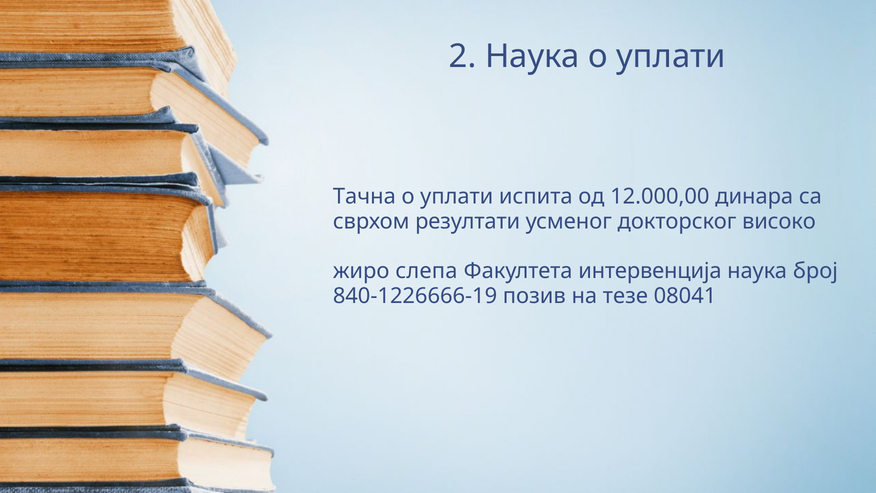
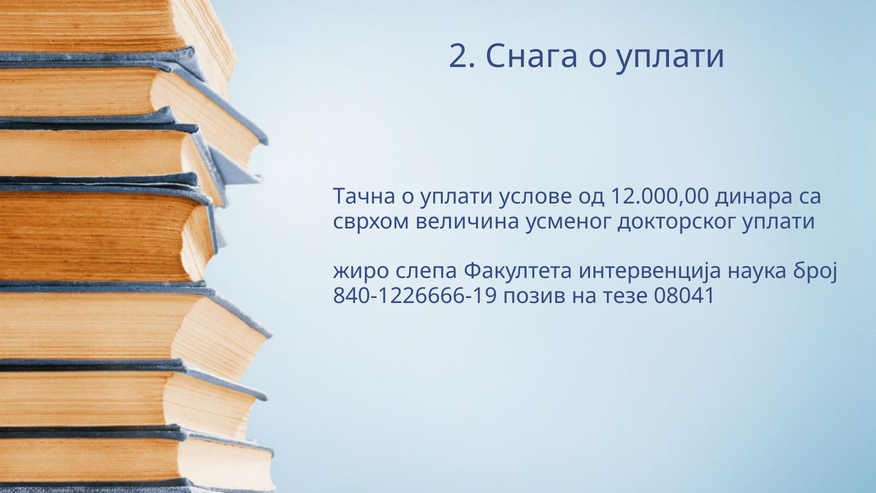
2 Наука: Наука -> Снага (532, 56)
испита: испита -> услове (536, 196)
резултати: резултати -> величина (467, 221)
докторског високо: високо -> уплати (779, 221)
